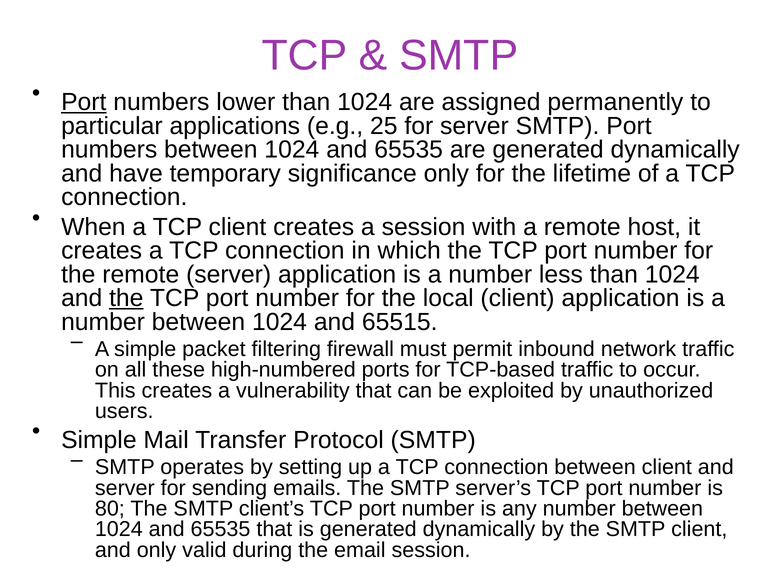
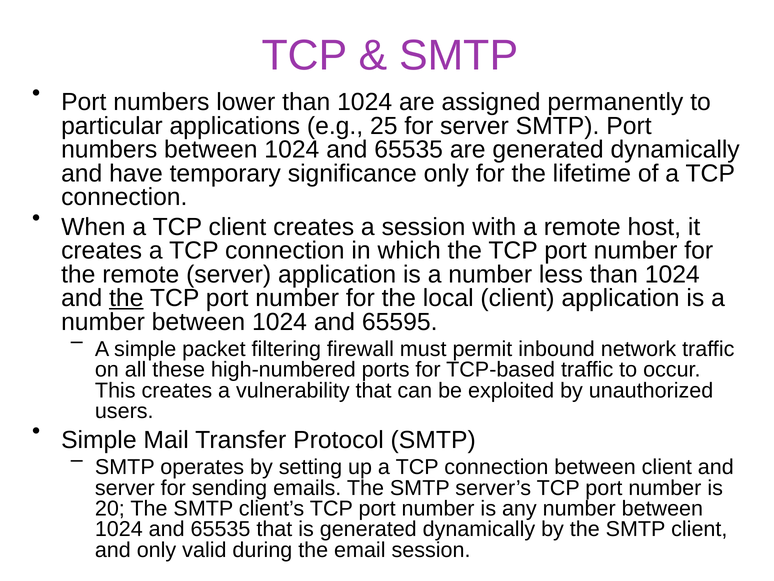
Port underline: present -> none (84, 102)
65515: 65515 -> 65595 (400, 322)
80: 80 -> 20 (110, 508)
